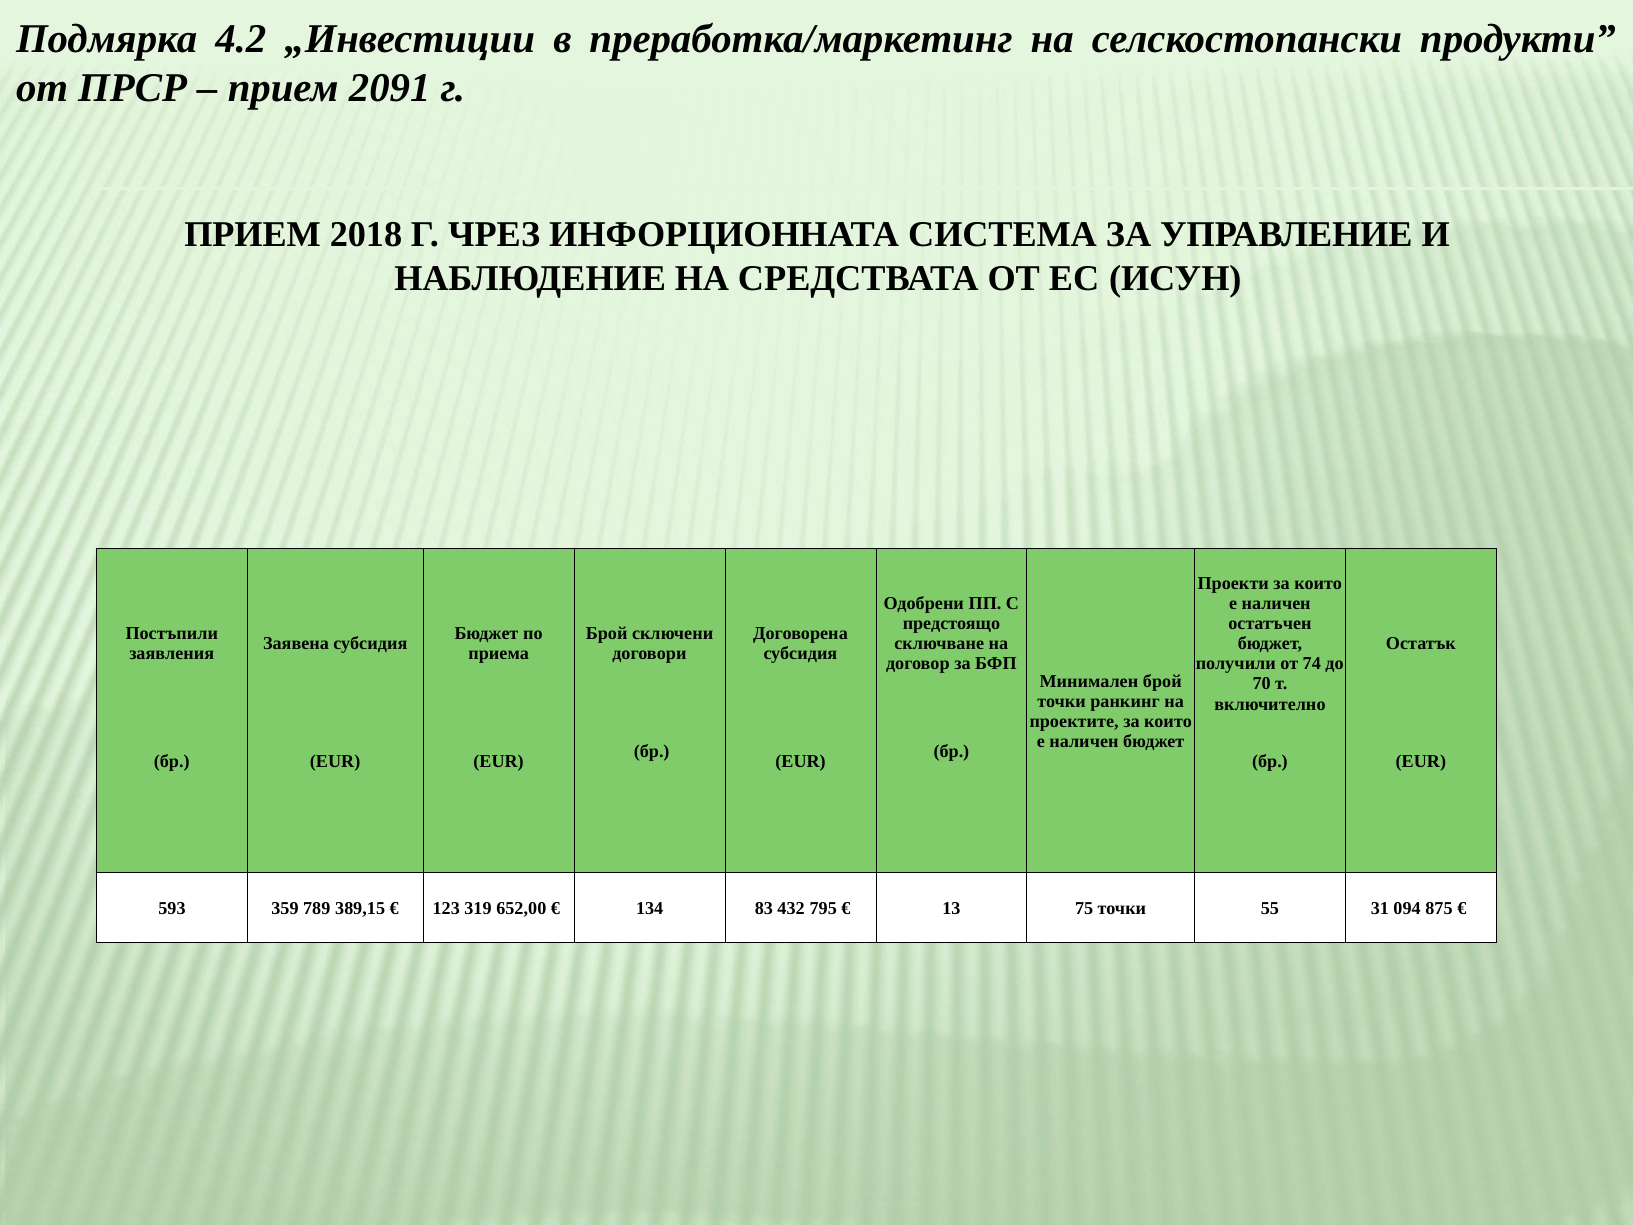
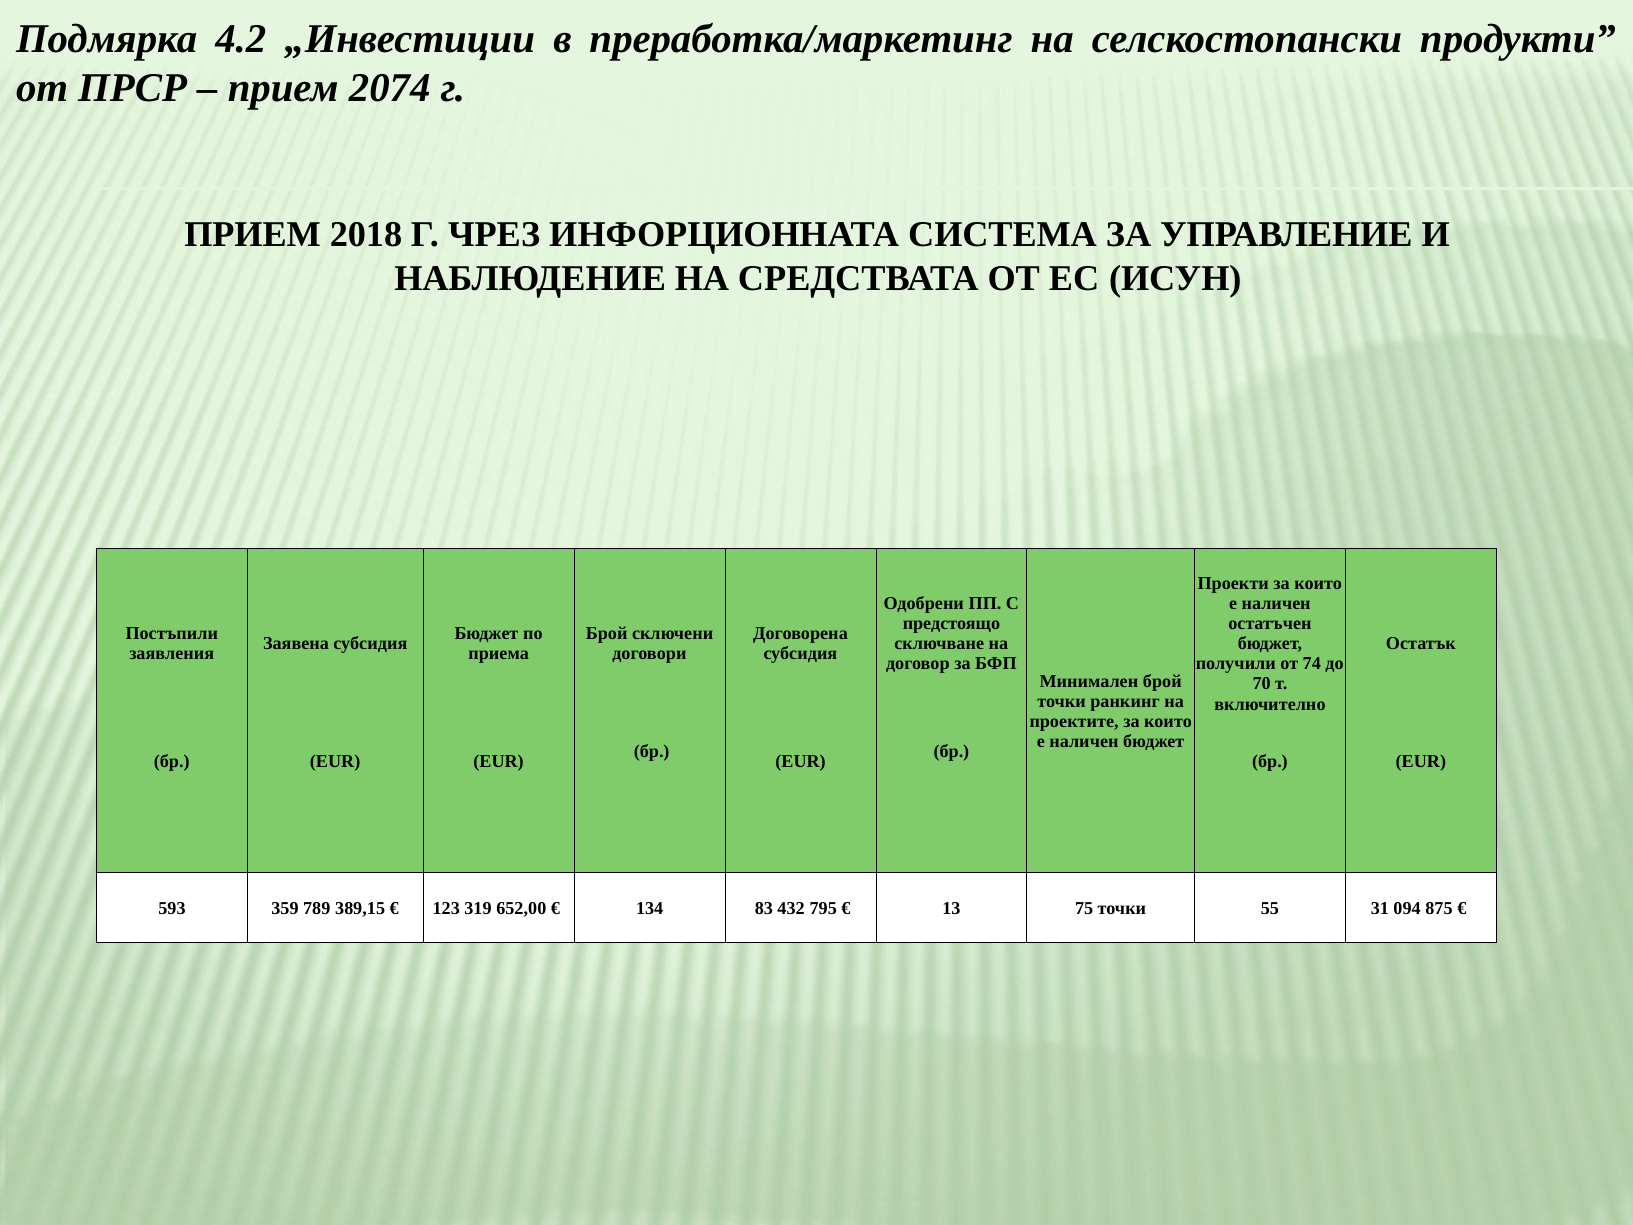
2091: 2091 -> 2074 (390, 88)
